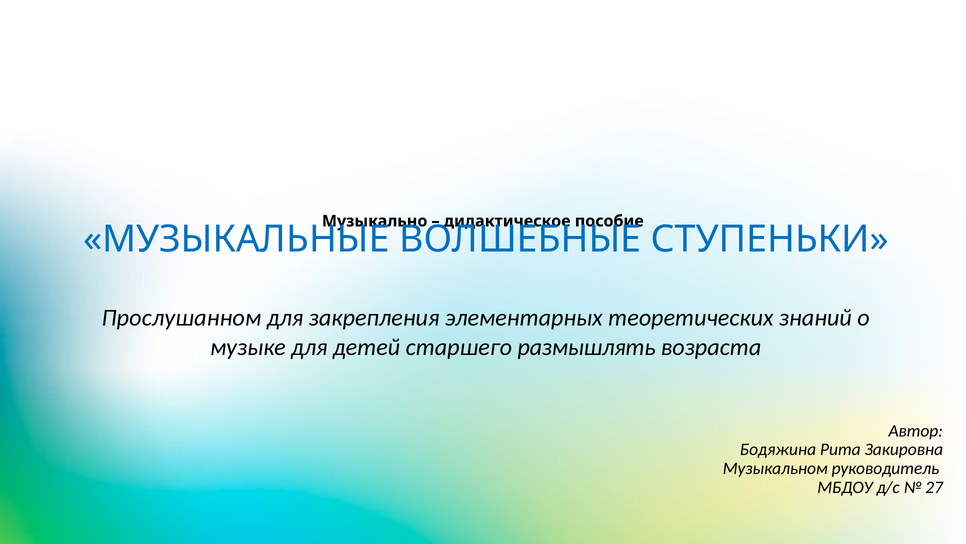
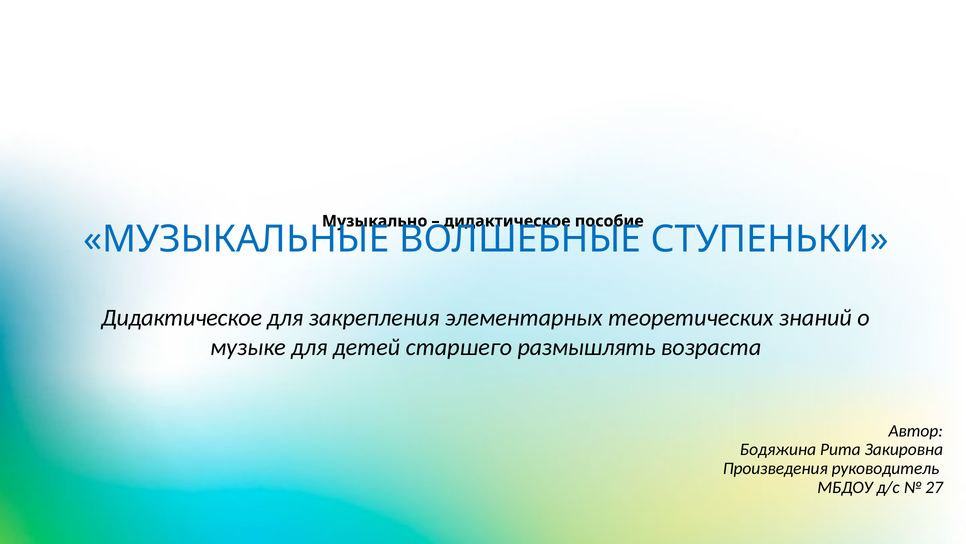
Прослушанном: Прослушанном -> Дидактическое (182, 318)
Музыкальном: Музыкальном -> Произведения (775, 468)
